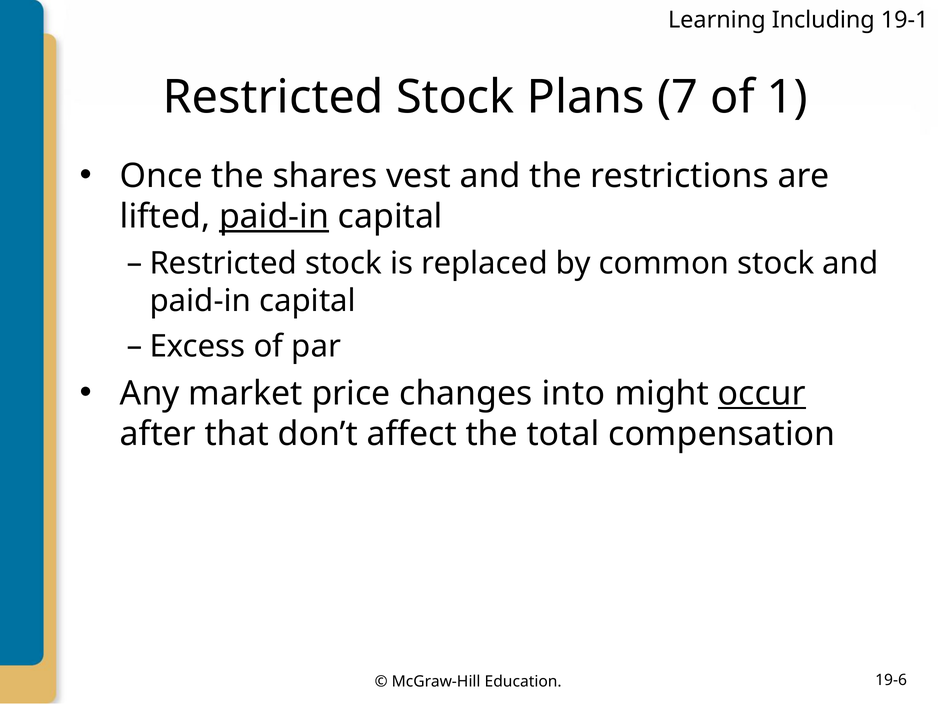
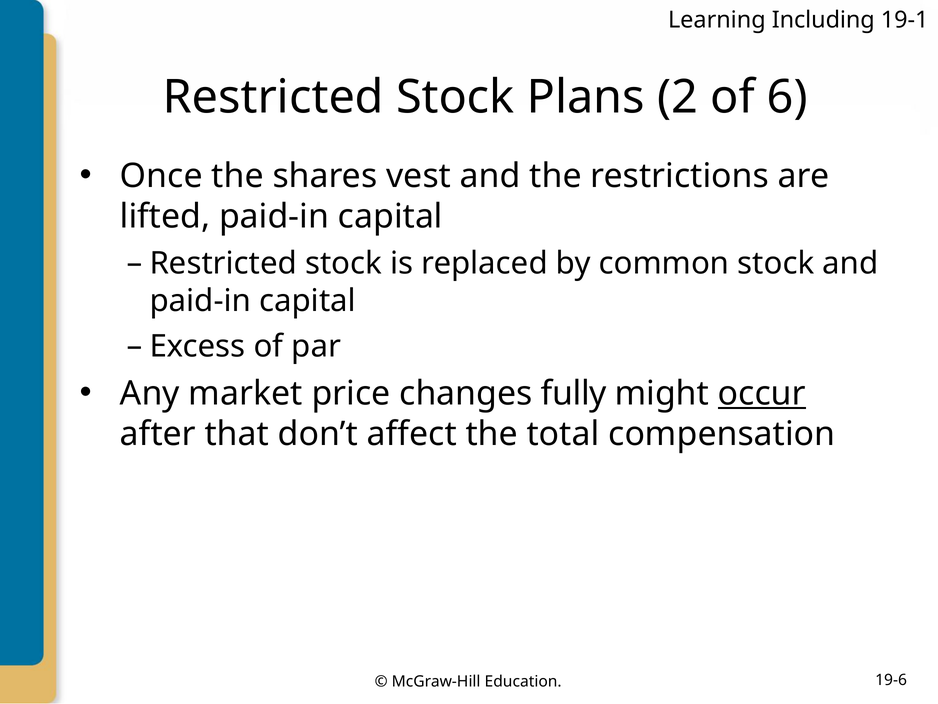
7: 7 -> 2 (678, 97)
1: 1 -> 6 (787, 97)
paid-in underline: present -> none (274, 217)
into: into -> fully (574, 393)
